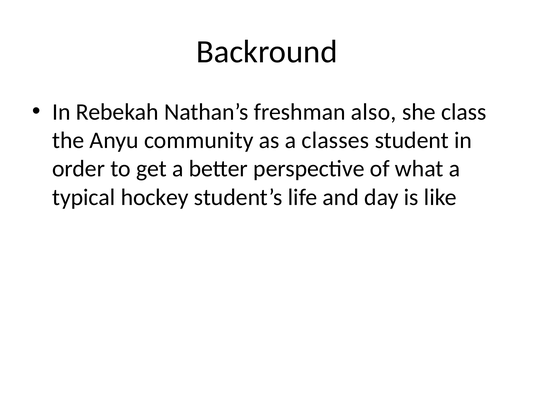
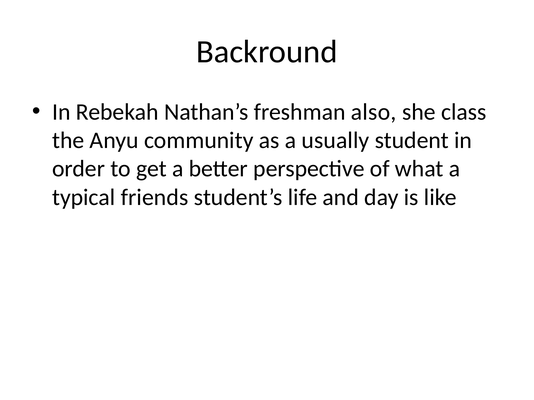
classes: classes -> usually (335, 141)
hockey: hockey -> friends (155, 197)
